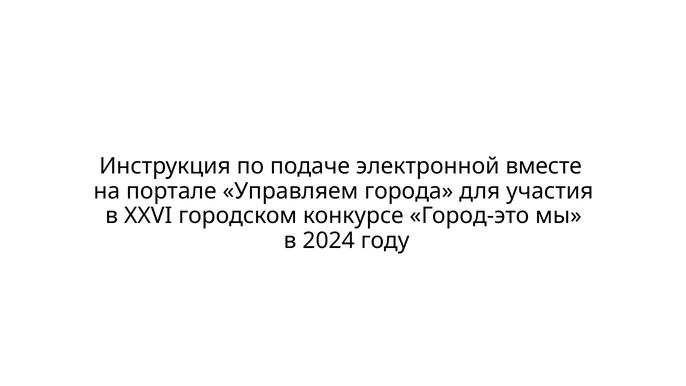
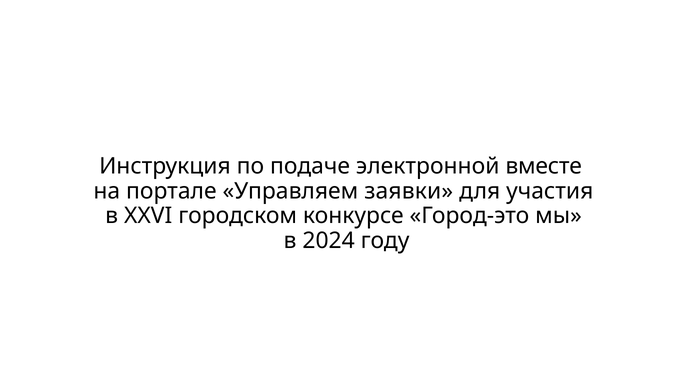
города: города -> заявки (409, 191)
